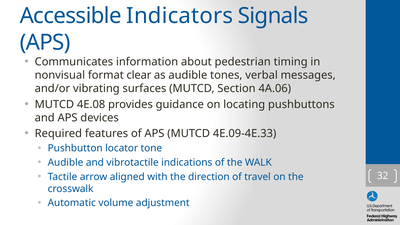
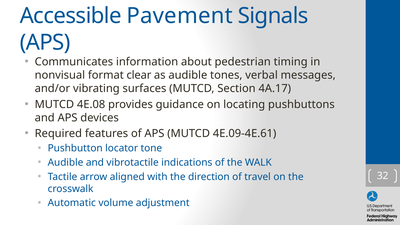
Indicators: Indicators -> Pavement (180, 16)
4A.06: 4A.06 -> 4A.17 (275, 89)
4E.09-4E.33: 4E.09-4E.33 -> 4E.09-4E.61 (245, 134)
